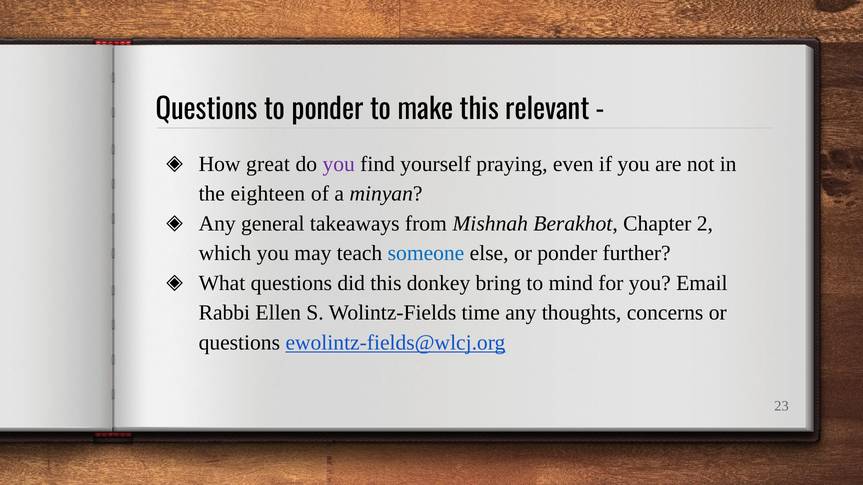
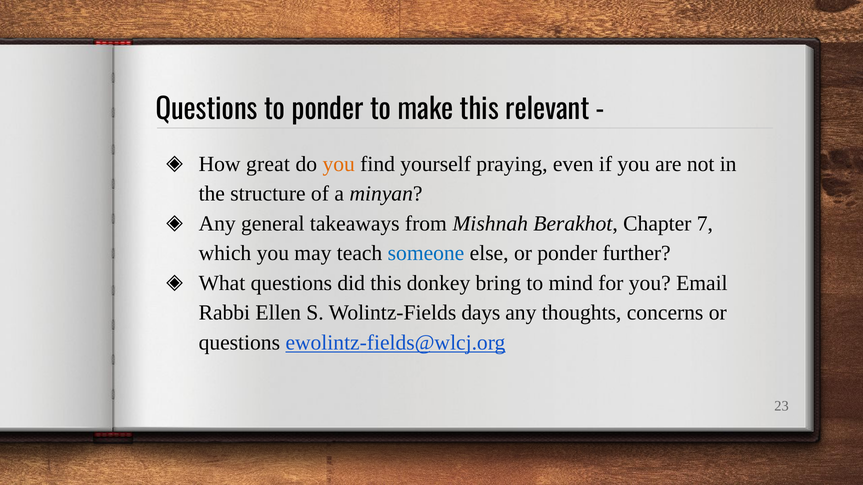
you colour: purple -> orange (339, 164)
eighteen: eighteen -> structure (268, 194)
2: 2 -> 7 (705, 224)
time: time -> days (481, 313)
